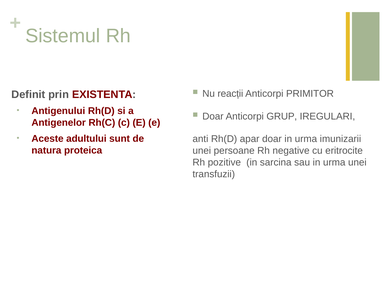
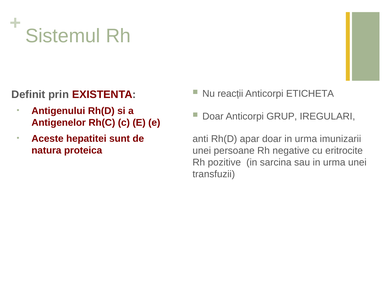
PRIMITOR: PRIMITOR -> ETICHETA (310, 94)
adultului: adultului -> hepatitei (86, 139)
